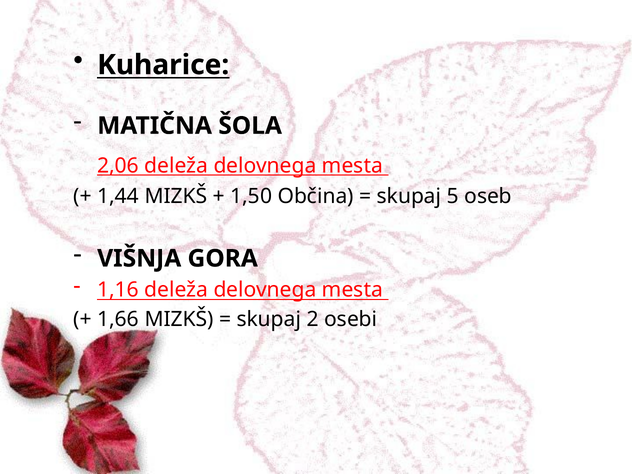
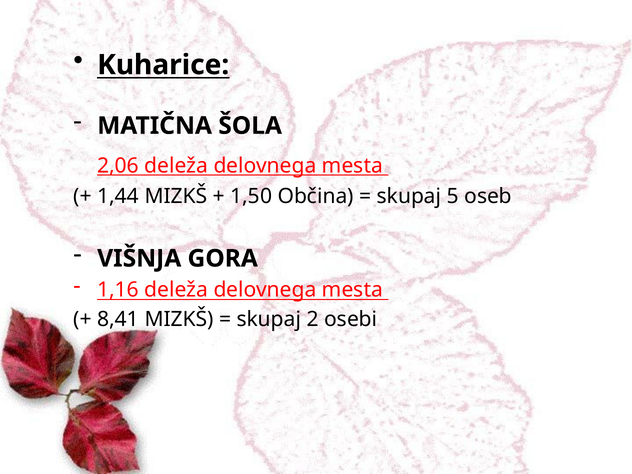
1,66: 1,66 -> 8,41 (118, 319)
